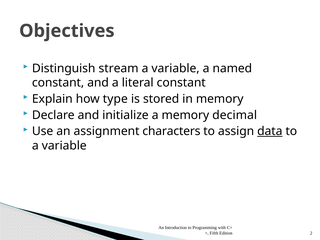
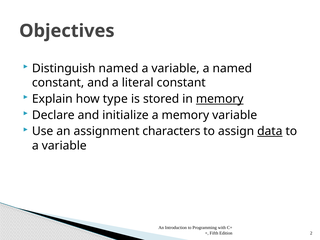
Distinguish stream: stream -> named (118, 68)
memory underline: none -> present (220, 99)
memory decimal: decimal -> variable (235, 115)
